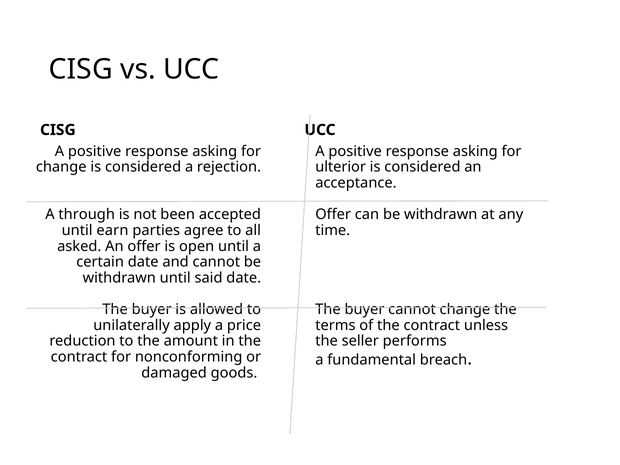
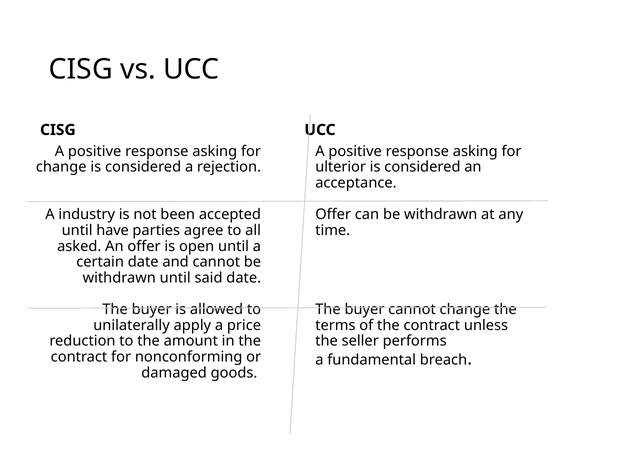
through: through -> industry (87, 215)
earn: earn -> have (113, 230)
